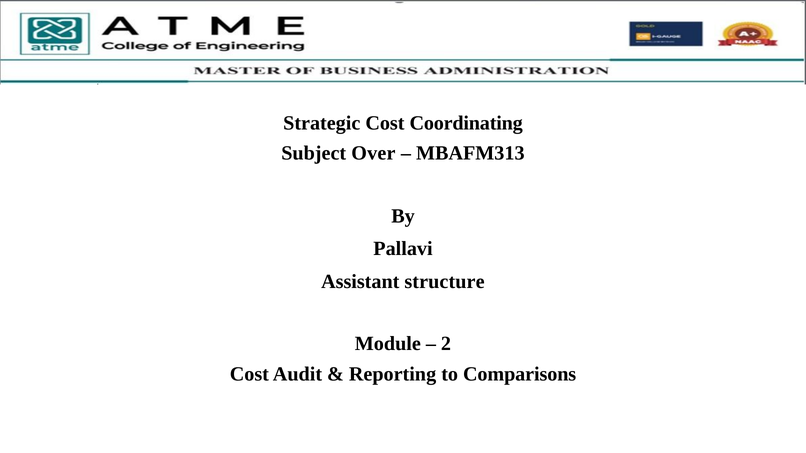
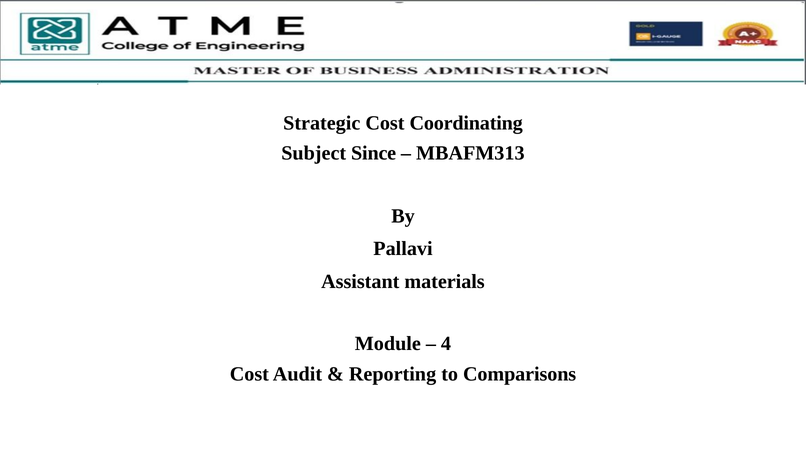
Over: Over -> Since (374, 153)
structure: structure -> materials (445, 282)
2: 2 -> 4 (446, 344)
